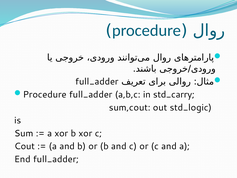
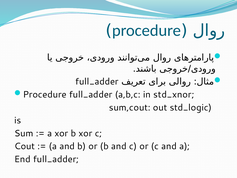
std_carry: std_carry -> std_xnor (174, 94)
